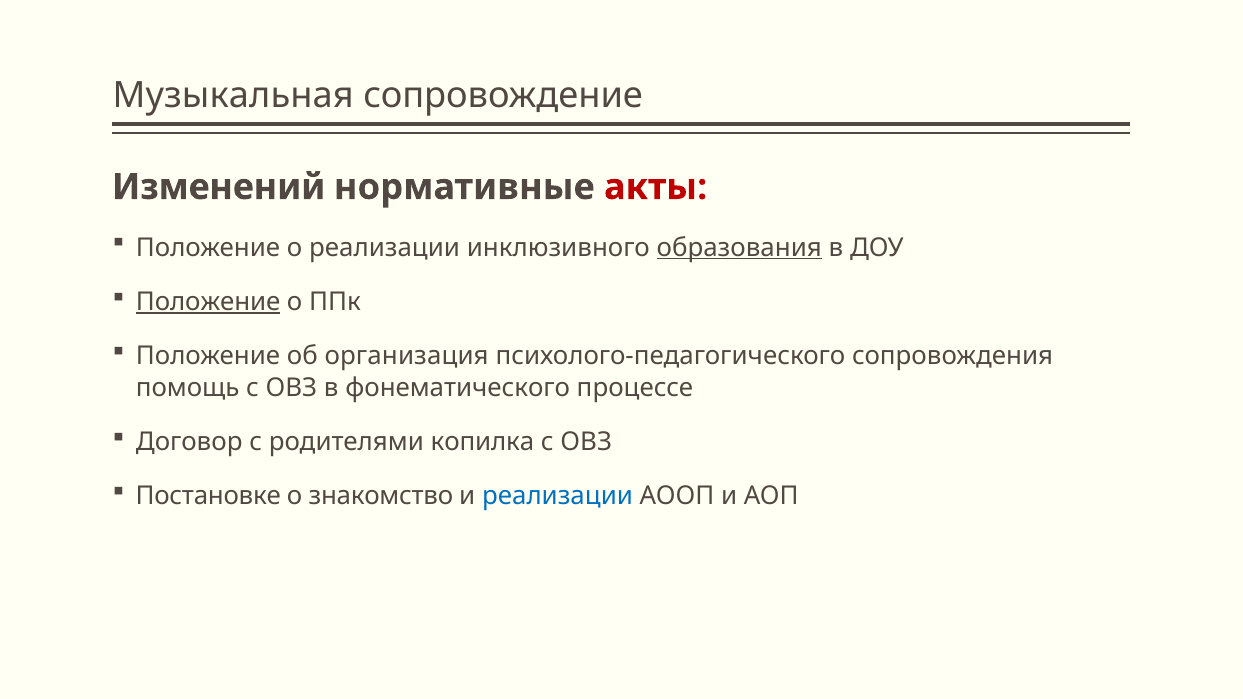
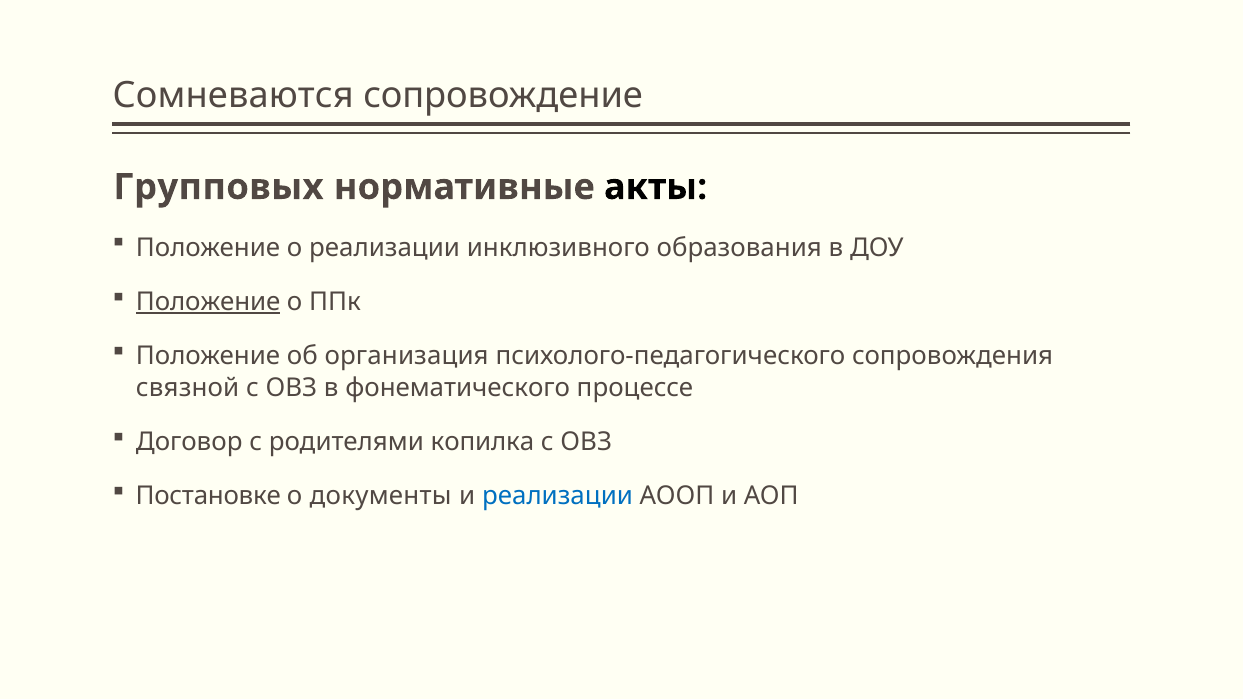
Музыкальная: Музыкальная -> Сомневаются (233, 95)
Изменений: Изменений -> Групповых (218, 187)
акты colour: red -> black (656, 187)
образования underline: present -> none (739, 248)
помощь: помощь -> связной (188, 388)
знакомство: знакомство -> документы (381, 496)
